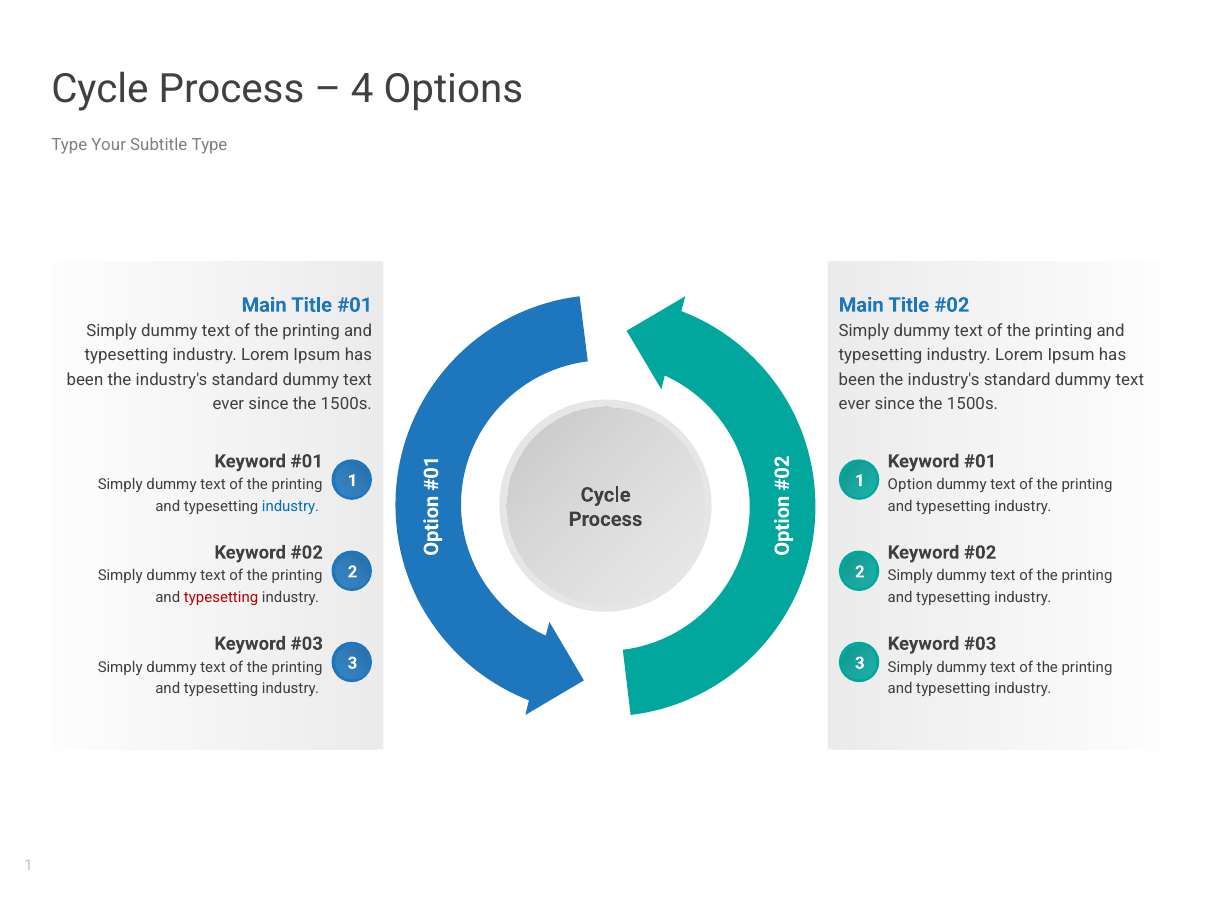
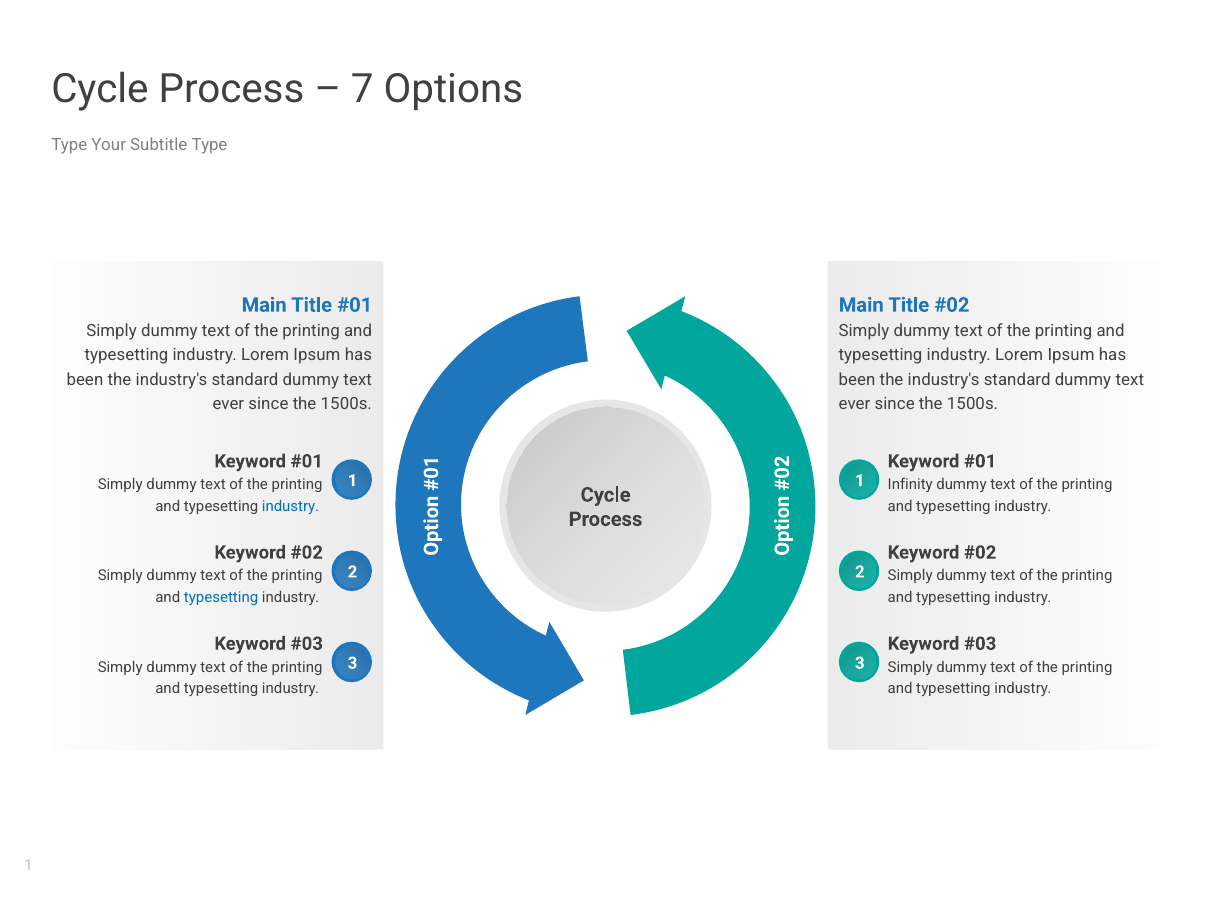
4: 4 -> 7 (362, 89)
Option: Option -> Infinity (910, 485)
typesetting colour: red -> blue (221, 598)
